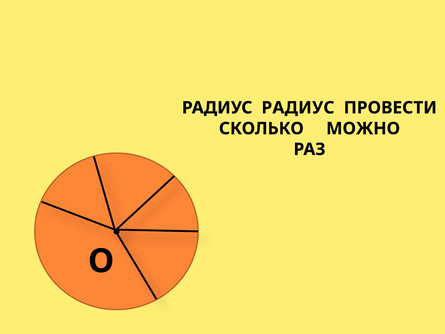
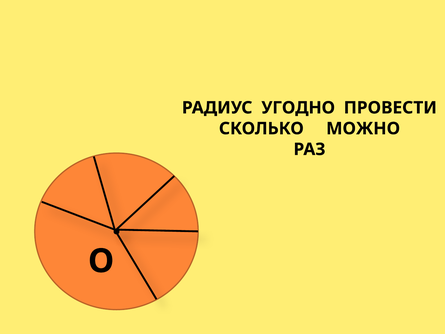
РАДИУС РАДИУС: РАДИУС -> УГОДНО (298, 108)
